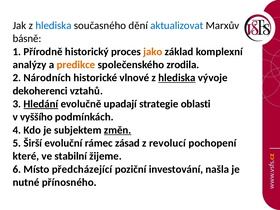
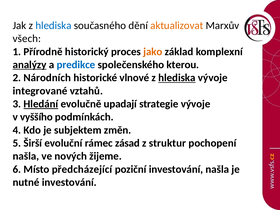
aktualizovat colour: blue -> orange (177, 25)
básně: básně -> všech (27, 39)
analýzy underline: none -> present (30, 65)
predikce colour: orange -> blue (76, 65)
zrodila: zrodila -> kterou (183, 65)
dekoherenci: dekoherenci -> integrované (40, 91)
strategie oblasti: oblasti -> vývoje (196, 104)
změn underline: present -> none (118, 130)
revolucí: revolucí -> struktur (167, 143)
které: které -> našla (26, 156)
stabilní: stabilní -> nových (71, 156)
nutné přínosného: přínosného -> investování (69, 182)
